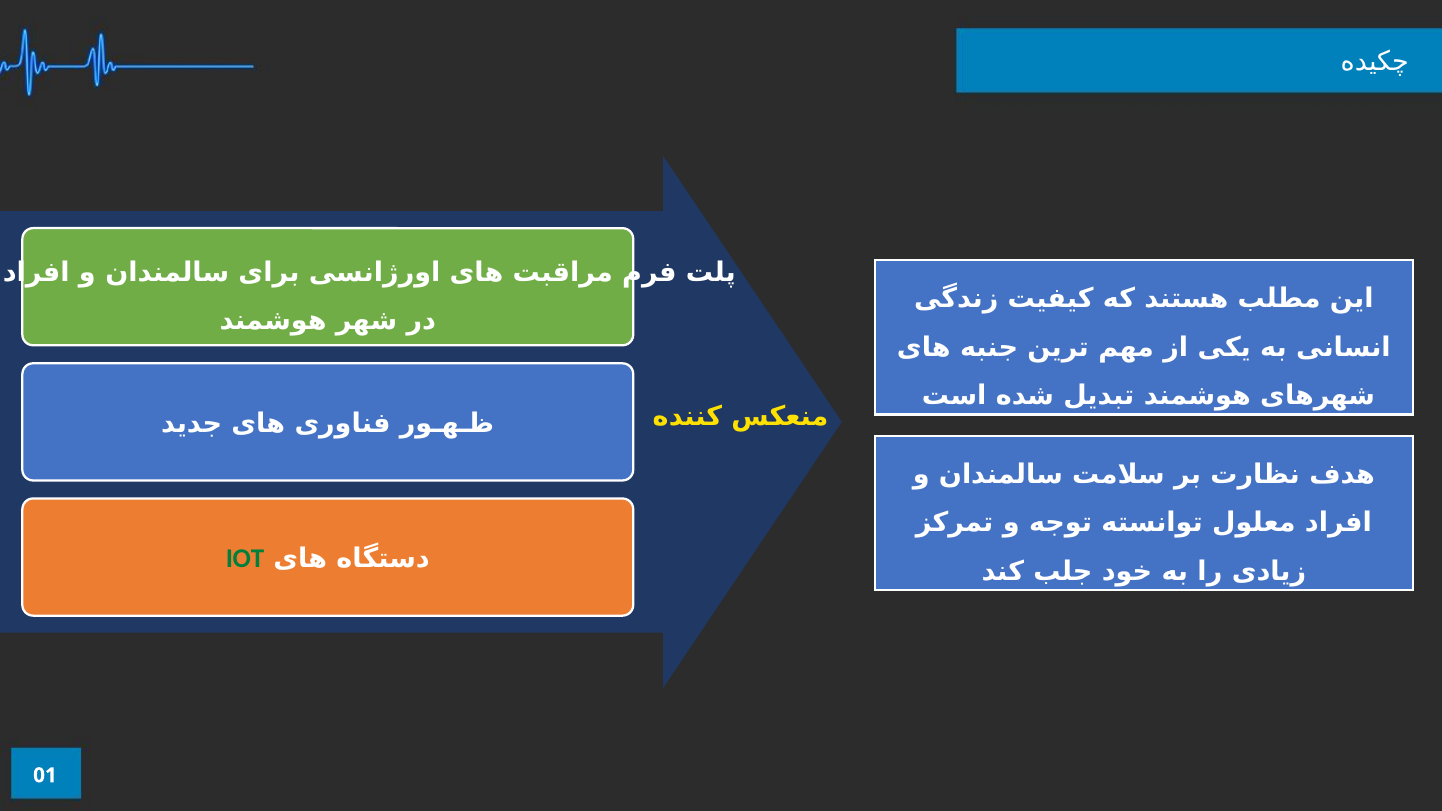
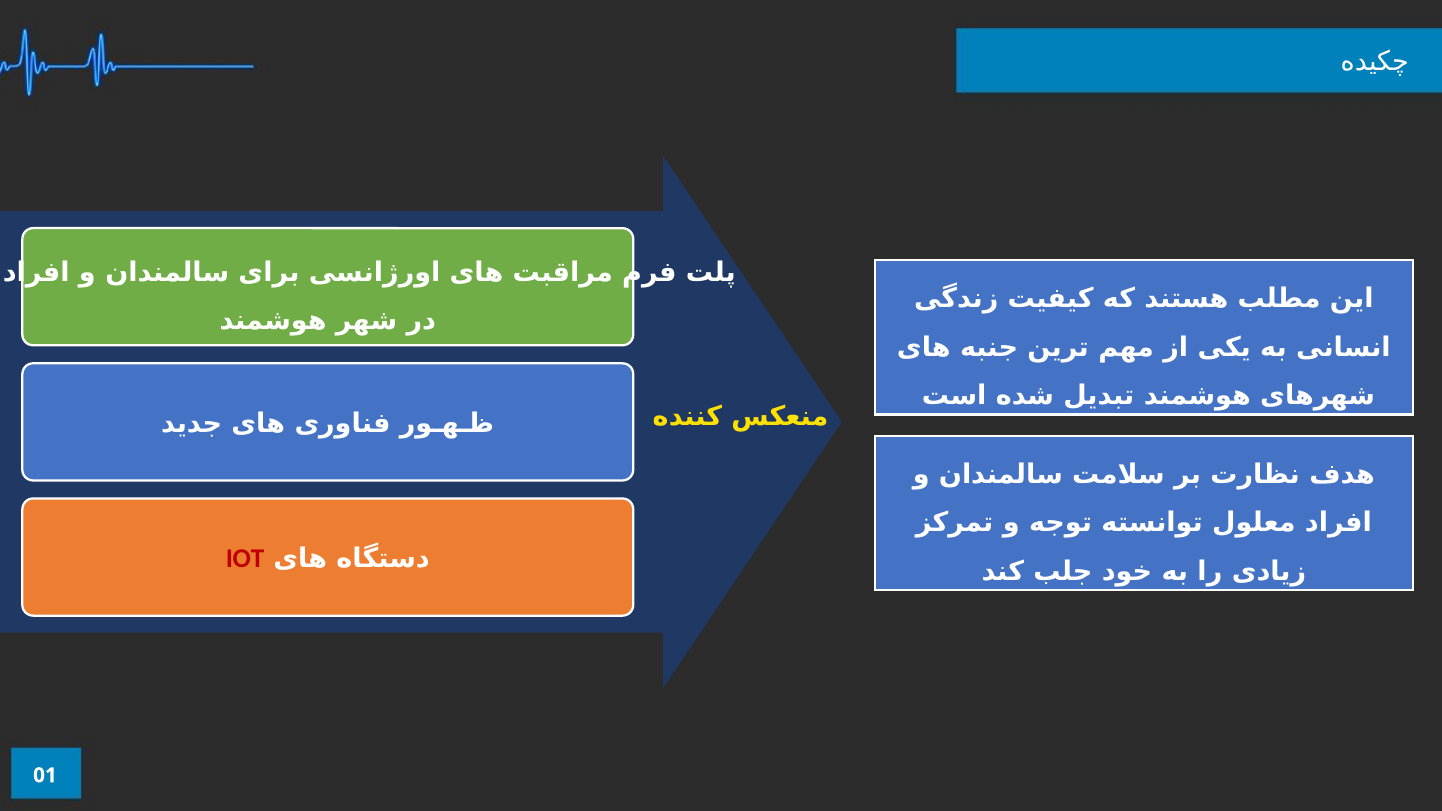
IOT colour: green -> red (245, 559)
